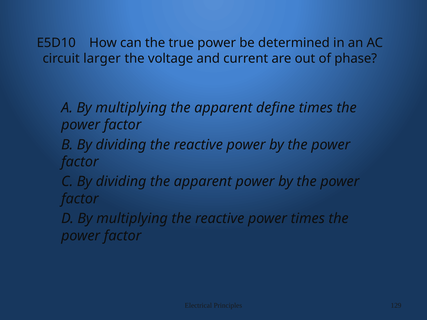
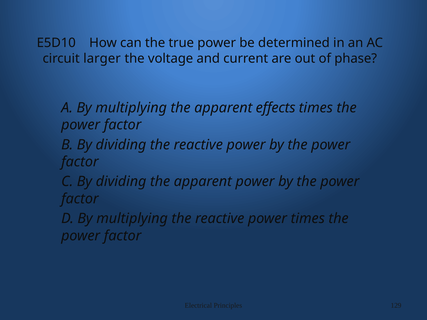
define: define -> effects (276, 108)
